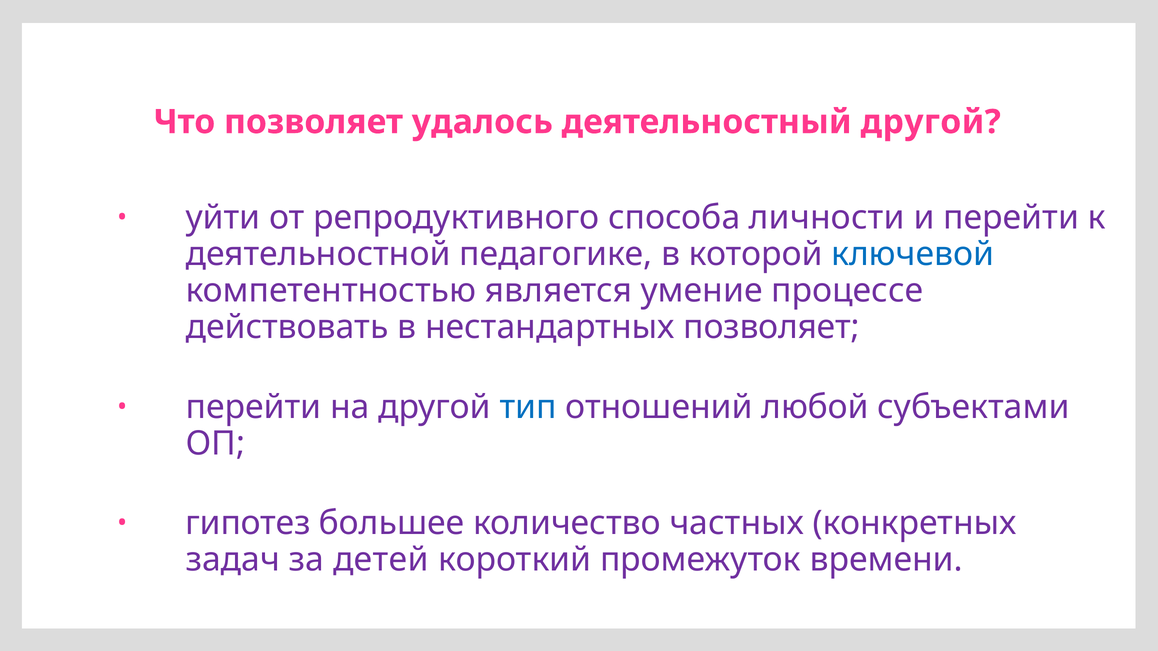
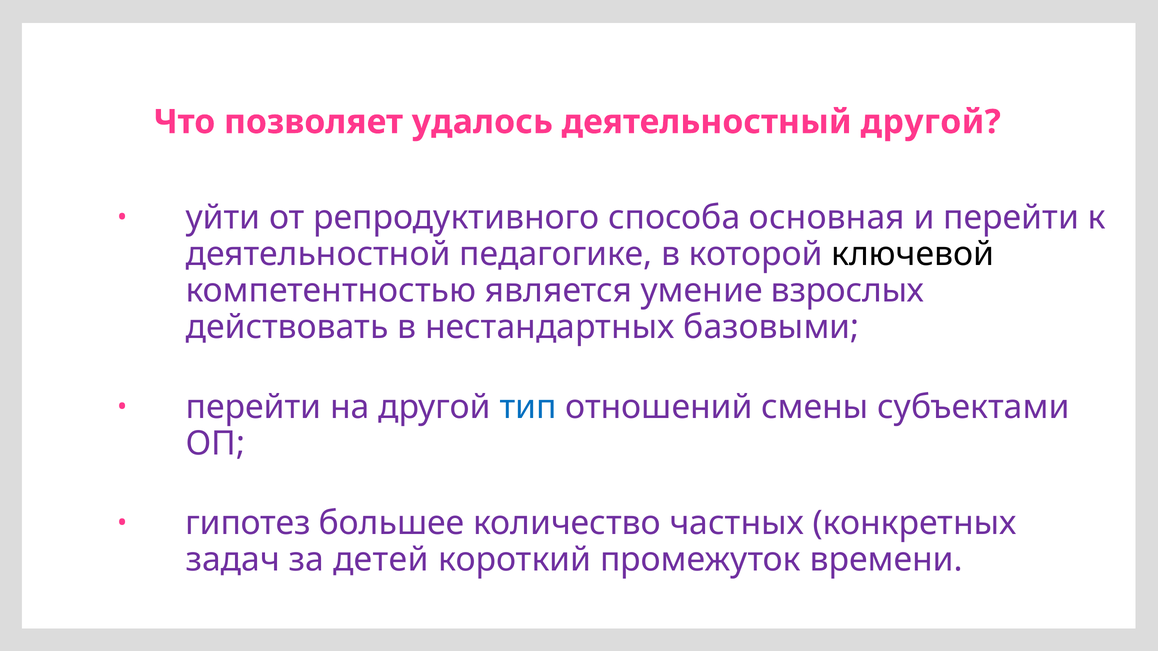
личности: личности -> основная (827, 218)
ключевой colour: blue -> black (913, 254)
процессе: процессе -> взрослых (847, 291)
нестандартных позволяет: позволяет -> базовыми (771, 327)
любой: любой -> смены (815, 407)
